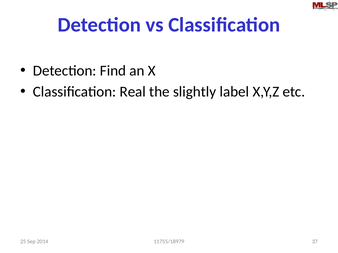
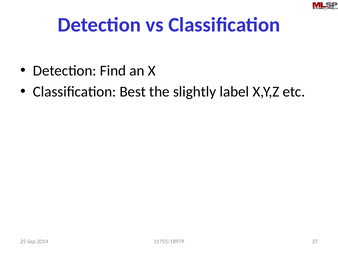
Real: Real -> Best (133, 92)
